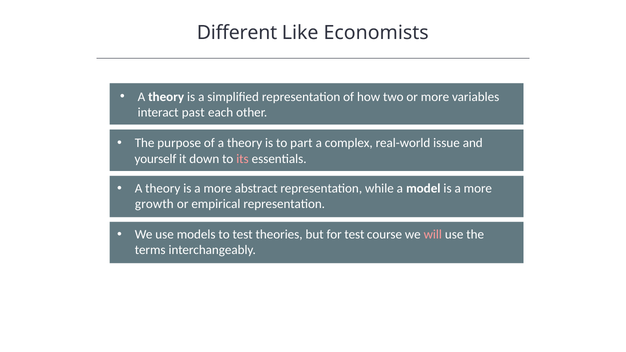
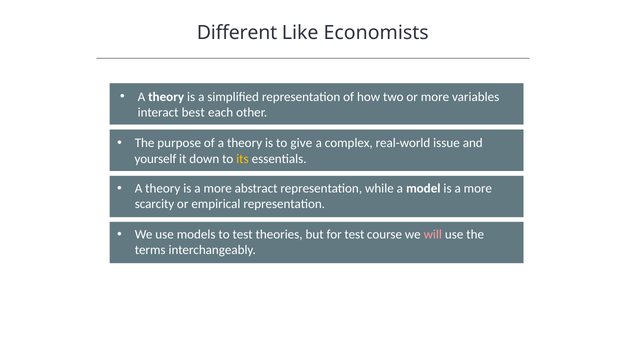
past: past -> best (193, 112)
part: part -> give (301, 143)
its colour: pink -> yellow (242, 159)
growth: growth -> scarcity (154, 204)
